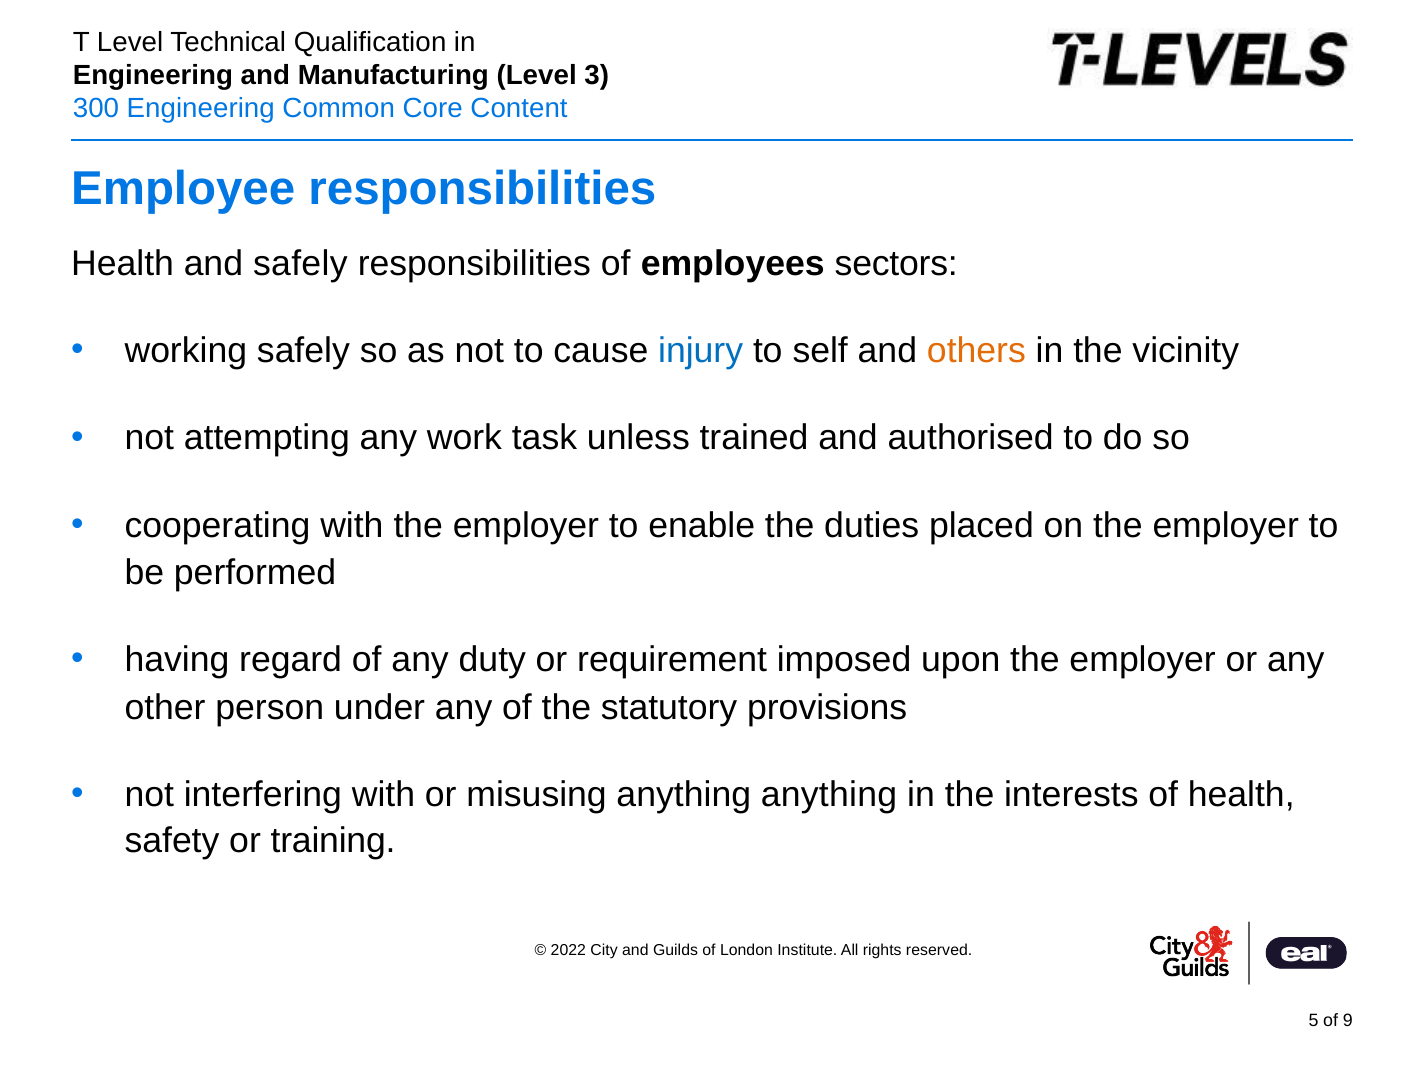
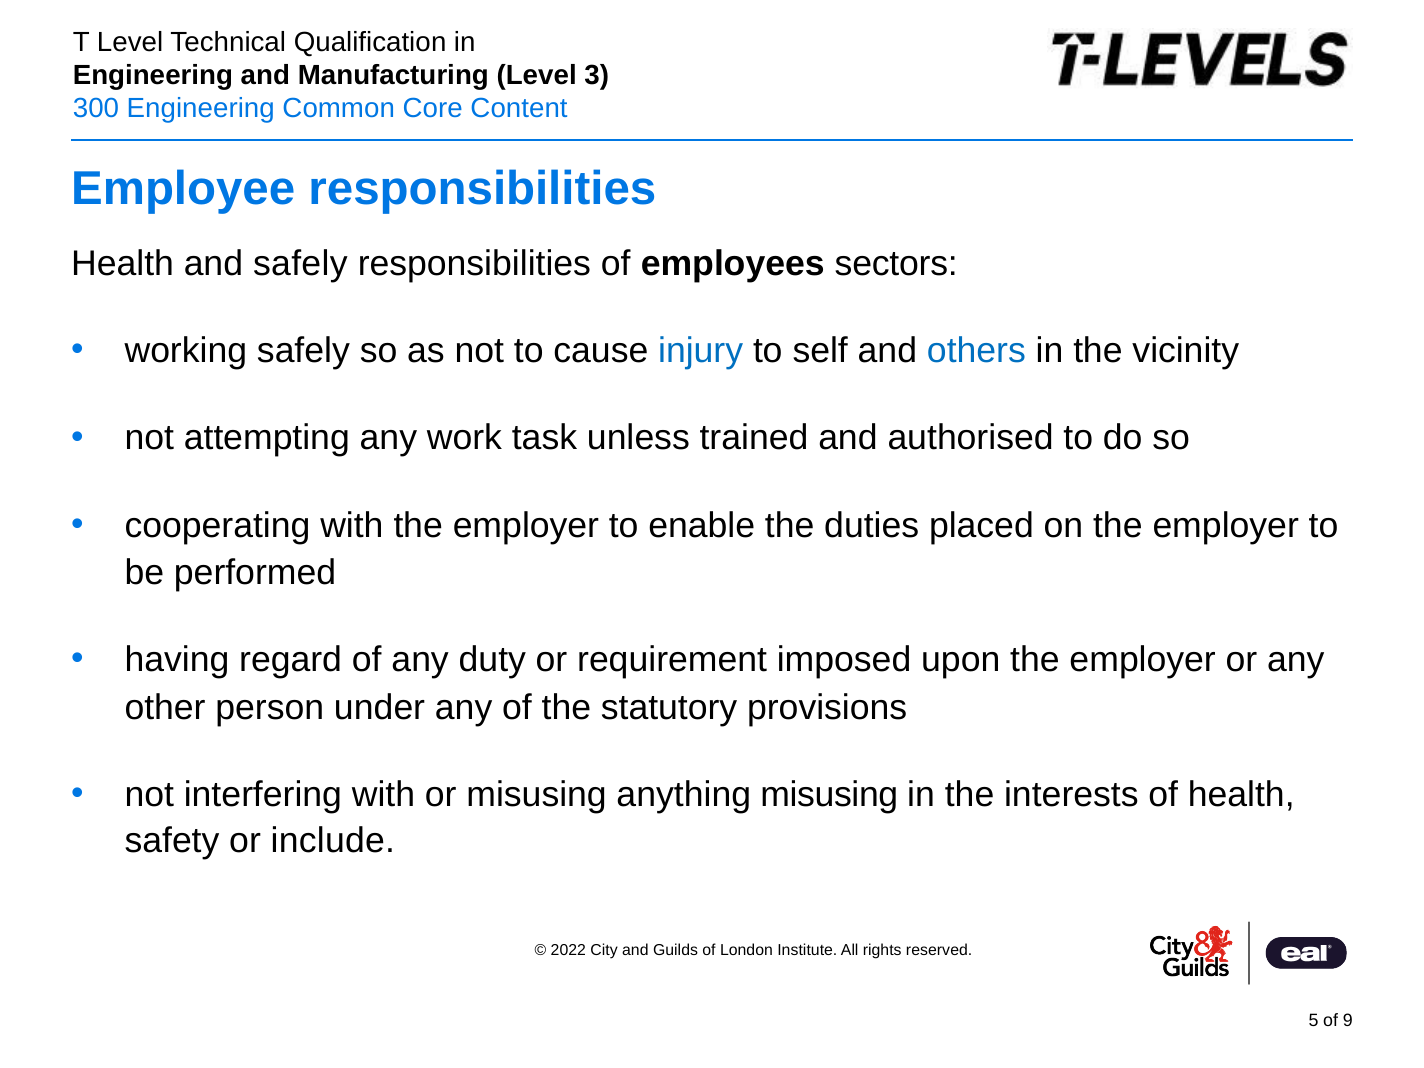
others colour: orange -> blue (976, 351)
anything anything: anything -> misusing (829, 794)
training: training -> include (333, 841)
